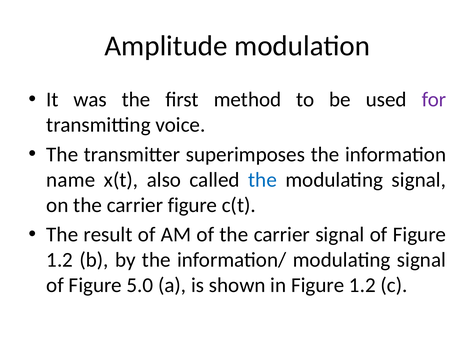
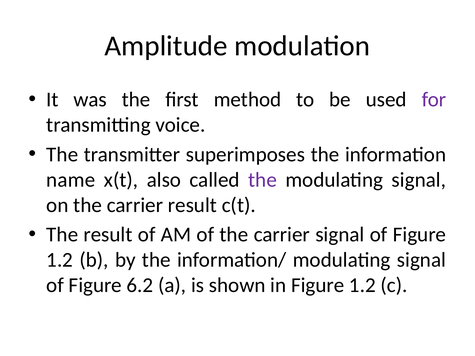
the colour: blue -> purple (263, 180)
carrier figure: figure -> result (192, 205)
5.0: 5.0 -> 6.2 (140, 285)
